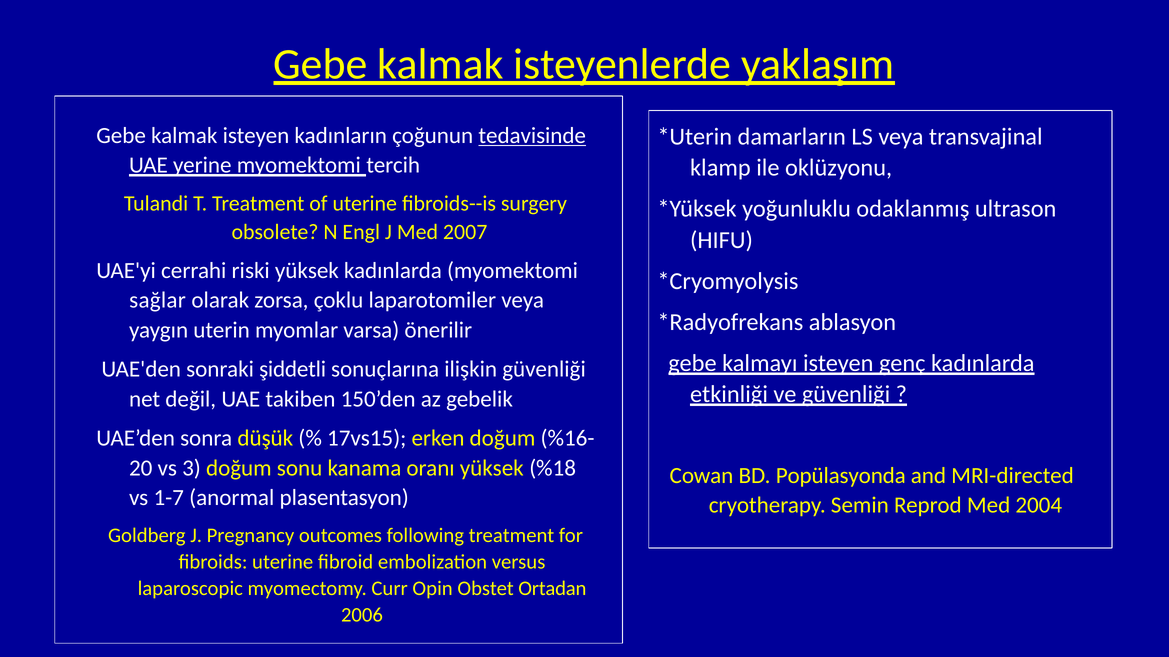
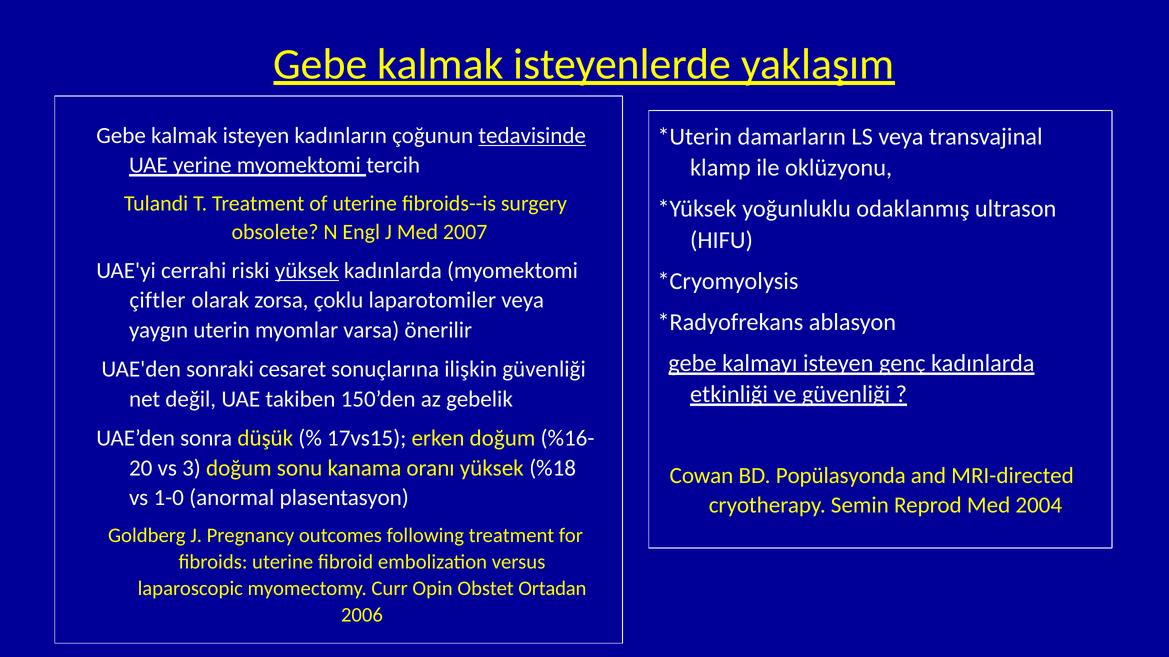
yüksek underline: none -> present (307, 271)
sağlar: sağlar -> çiftler (158, 301)
şiddetli: şiddetli -> cesaret (293, 370)
1-7: 1-7 -> 1-0 (169, 498)
